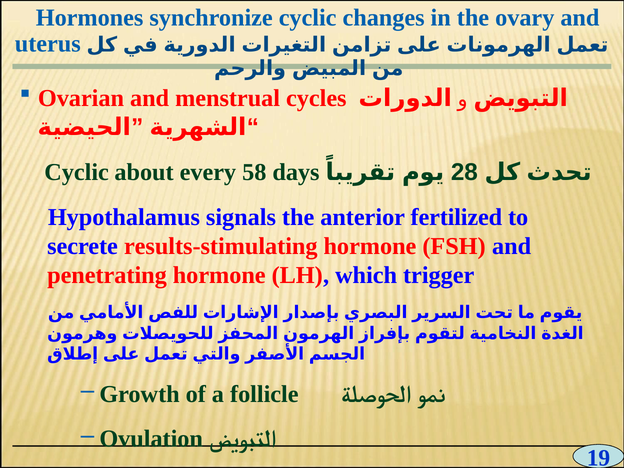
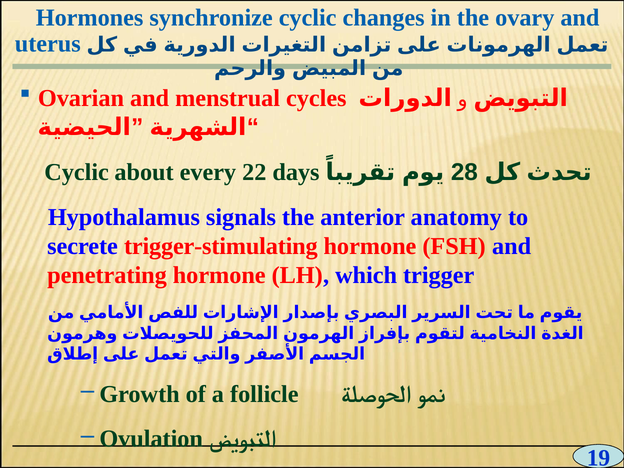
58: 58 -> 22 (254, 172)
fertilized: fertilized -> anatomy (456, 217)
results-stimulating: results-stimulating -> trigger-stimulating (221, 246)
